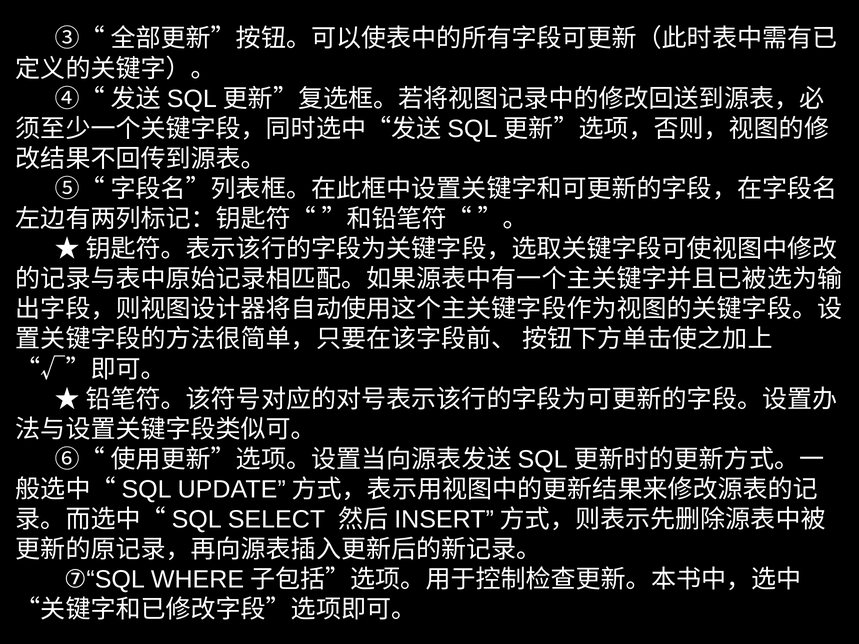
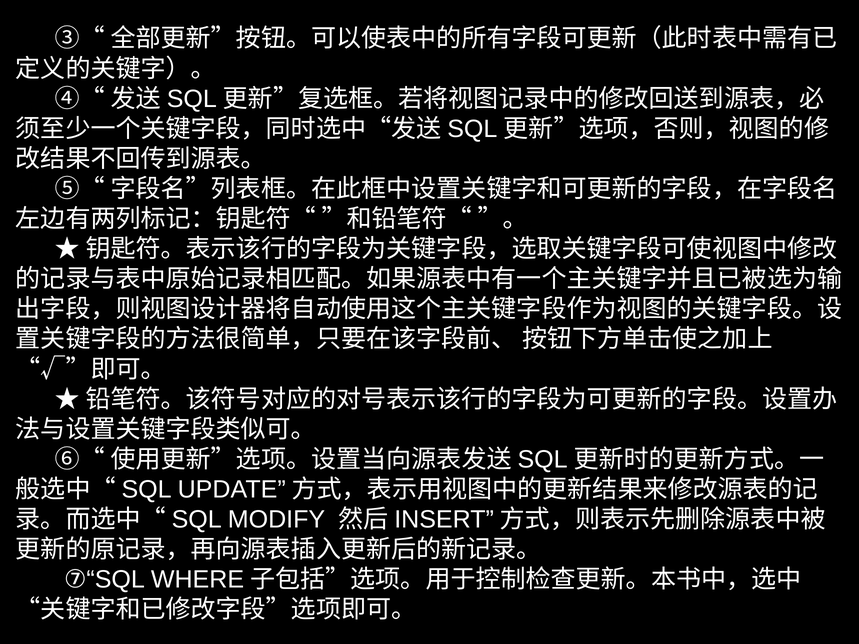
SELECT: SELECT -> MODIFY (276, 520)
